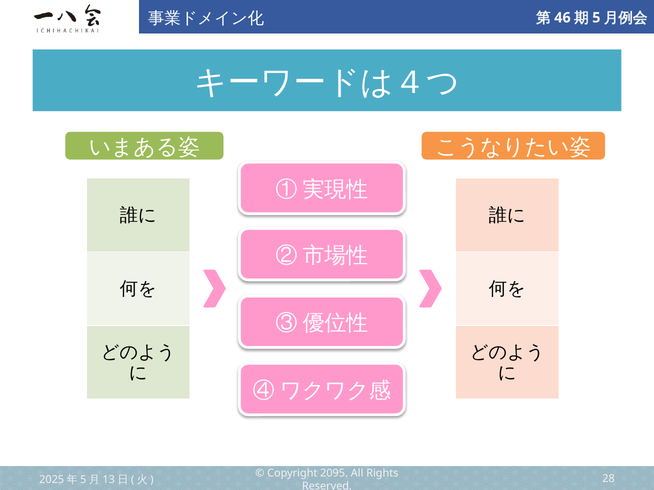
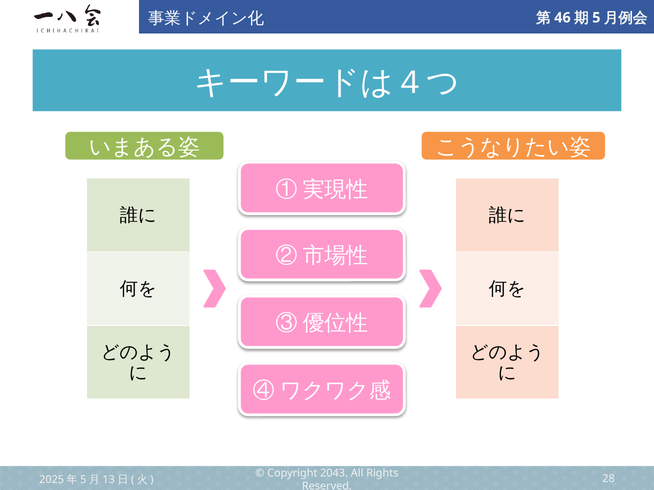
2095: 2095 -> 2043 (334, 474)
